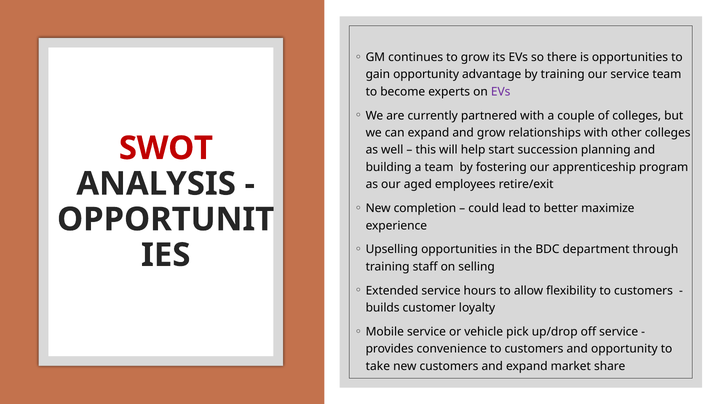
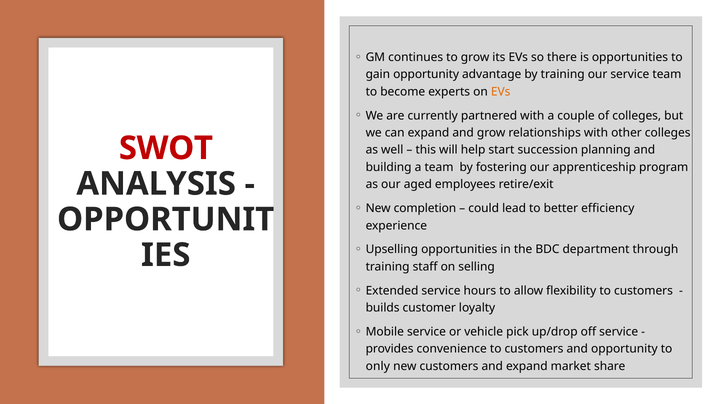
EVs colour: purple -> orange (501, 92)
maximize: maximize -> efficiency (608, 209)
take: take -> only (378, 367)
